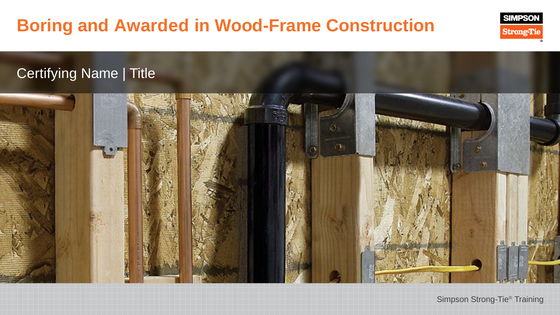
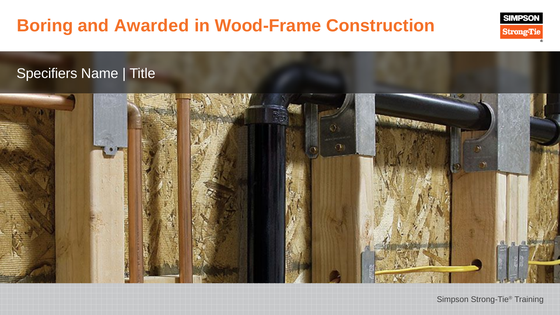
Certifying: Certifying -> Specifiers (47, 73)
